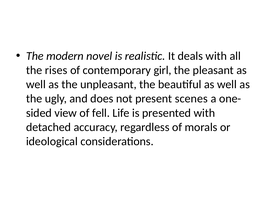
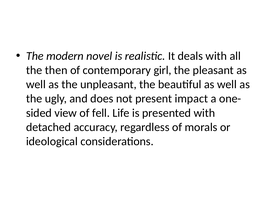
rises: rises -> then (56, 70)
scenes: scenes -> impact (191, 99)
